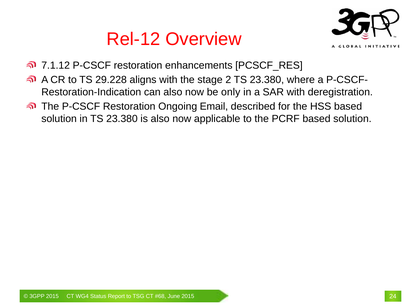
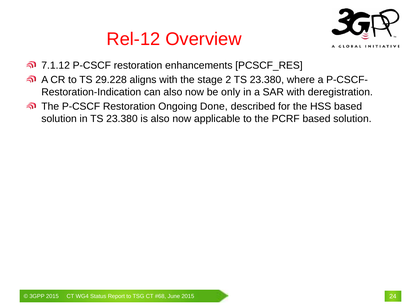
Email: Email -> Done (214, 106)
